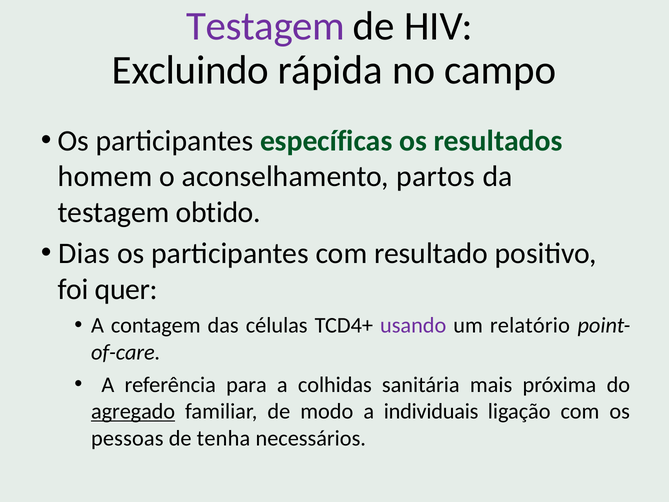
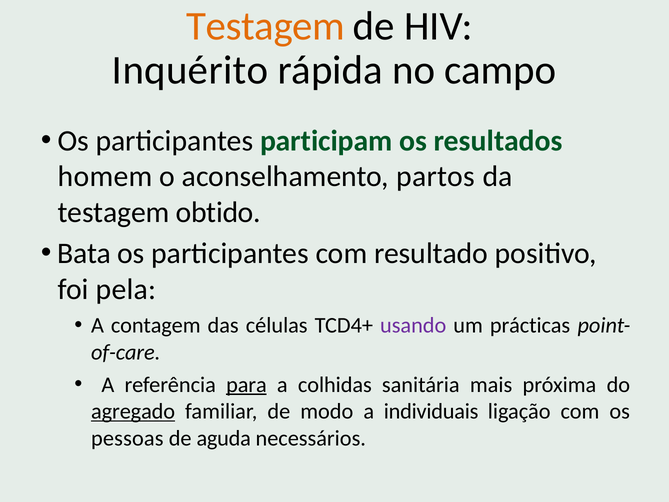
Testagem colour: purple -> orange (266, 26)
Excluindo: Excluindo -> Inquérito (190, 70)
específicas: específicas -> participam (326, 141)
Dias: Dias -> Bata (84, 253)
quer: quer -> pela (126, 289)
relatório: relatório -> prácticas (530, 325)
para underline: none -> present (246, 384)
tenha: tenha -> aguda (224, 438)
